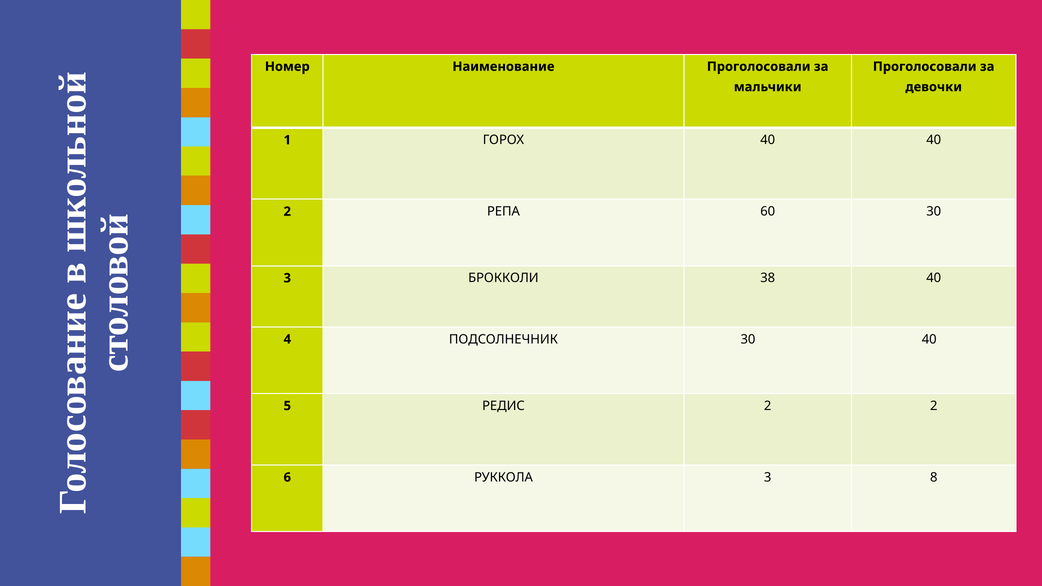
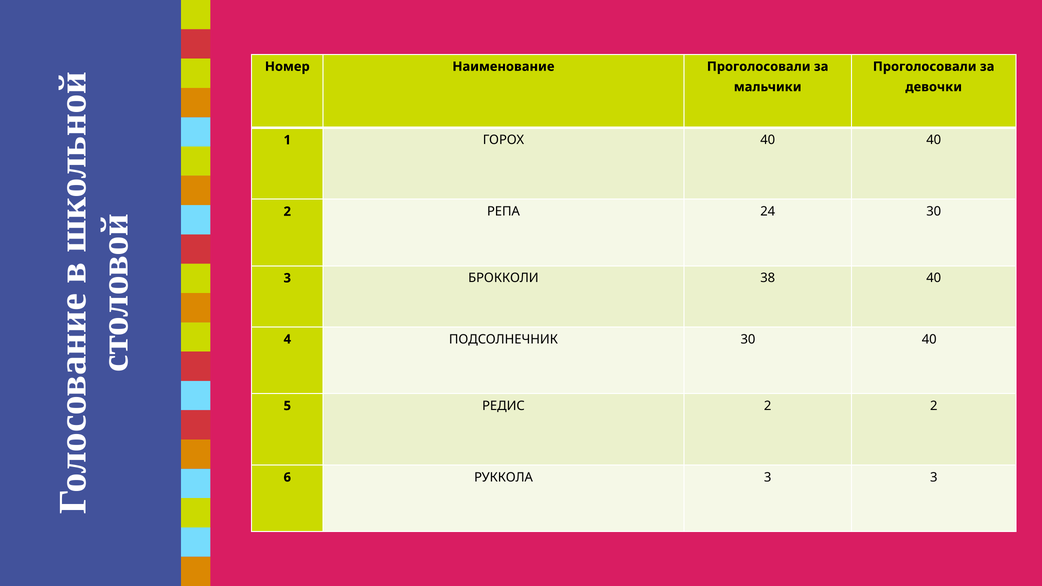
60: 60 -> 24 (768, 212)
3 8: 8 -> 3 (934, 477)
